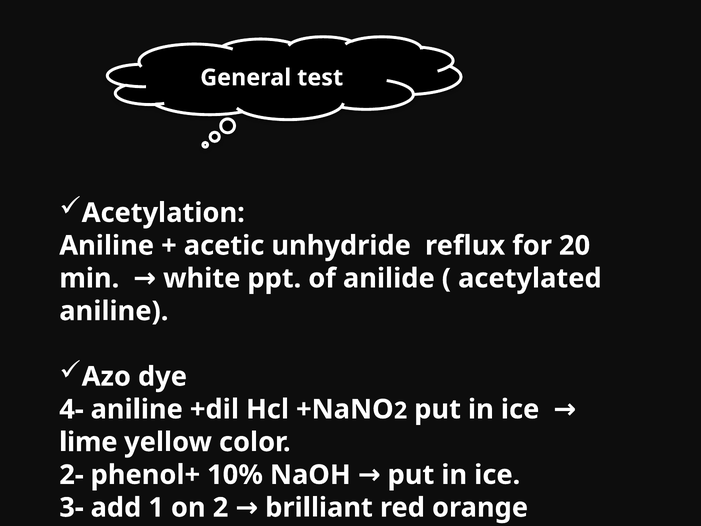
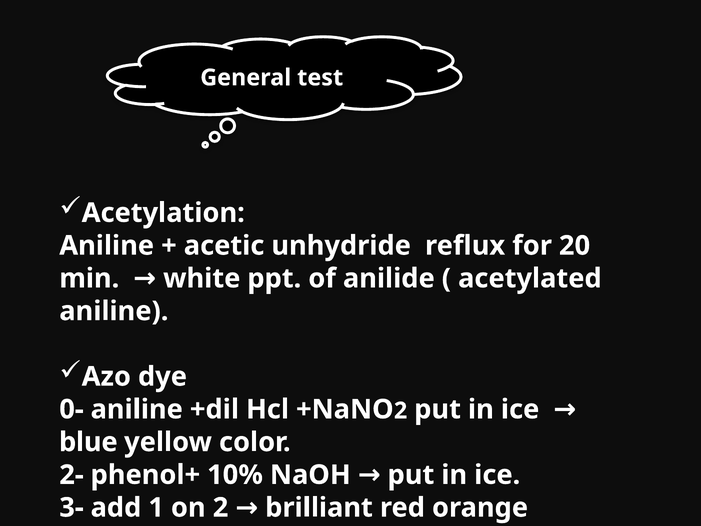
4-: 4- -> 0- (71, 409)
lime: lime -> blue (88, 442)
